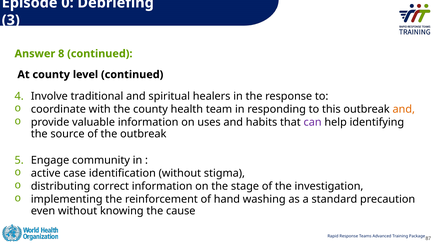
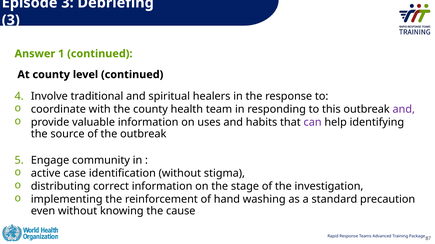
Episode 0: 0 -> 3 (67, 3)
8: 8 -> 1 (61, 54)
and colour: orange -> purple (404, 110)
